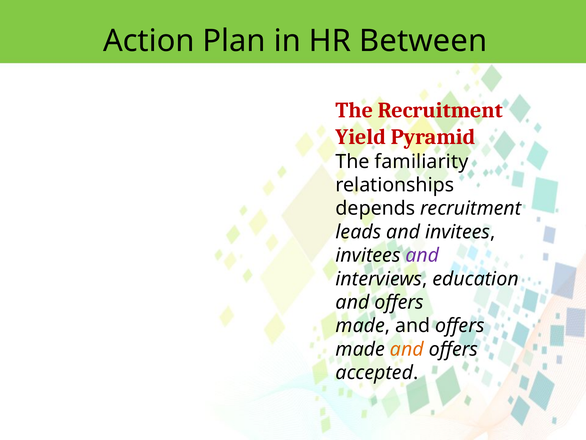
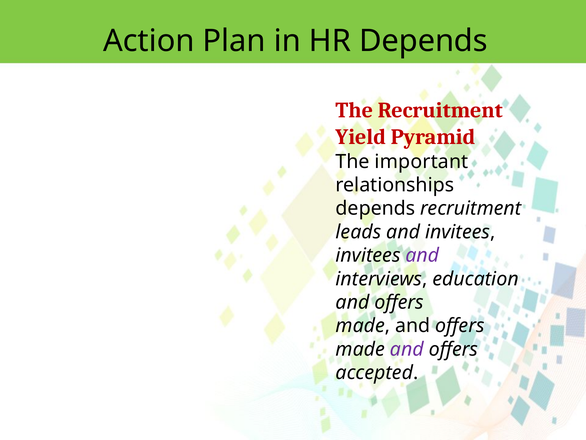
HR Between: Between -> Depends (423, 41)
familiarity: familiarity -> important (421, 161)
and colour: orange -> purple (407, 349)
